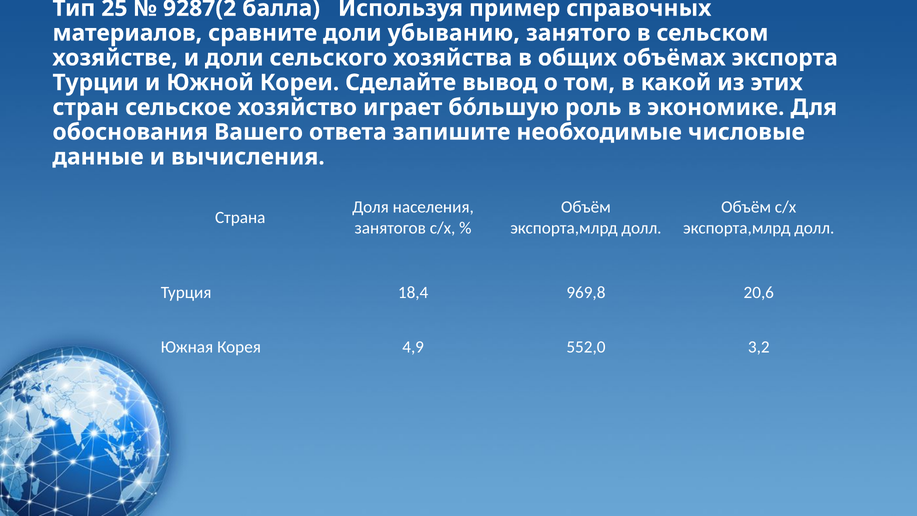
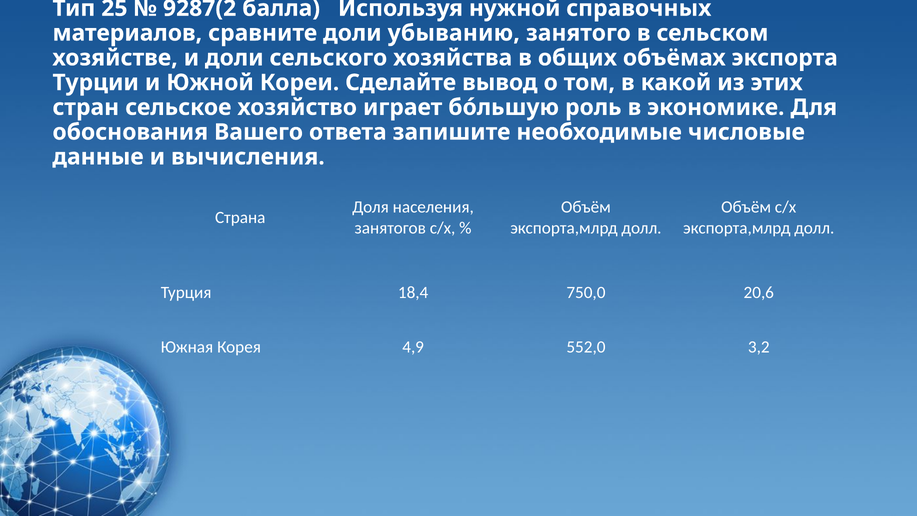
пример: пример -> нужной (515, 8)
969,8: 969,8 -> 750,0 (586, 292)
